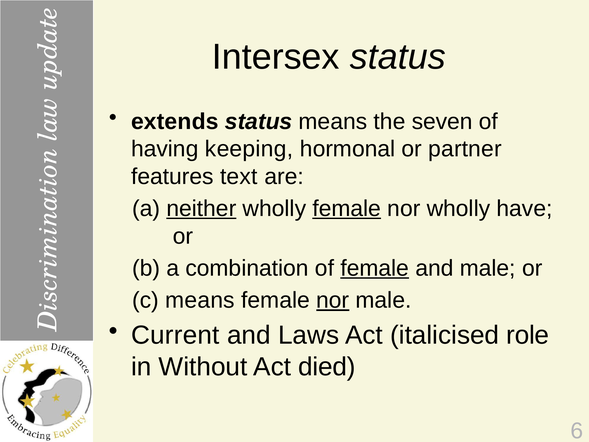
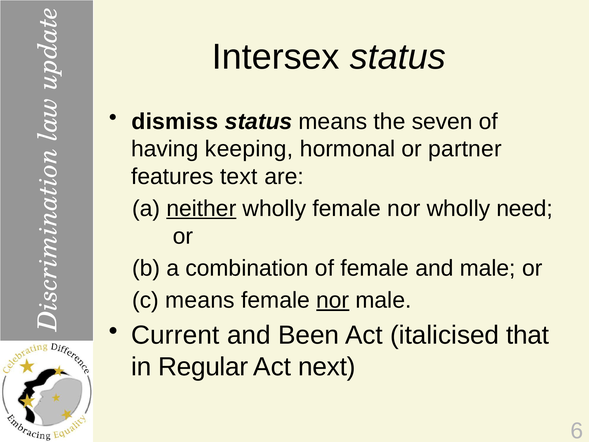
extends: extends -> dismiss (175, 121)
female underline: present -> none (347, 208)
have: have -> need (525, 208)
female underline: present -> none (375, 268)
Laws: Laws -> Been (309, 335)
role: role -> that (528, 335)
Without: Without -> Regular (203, 367)
died: died -> next (327, 367)
